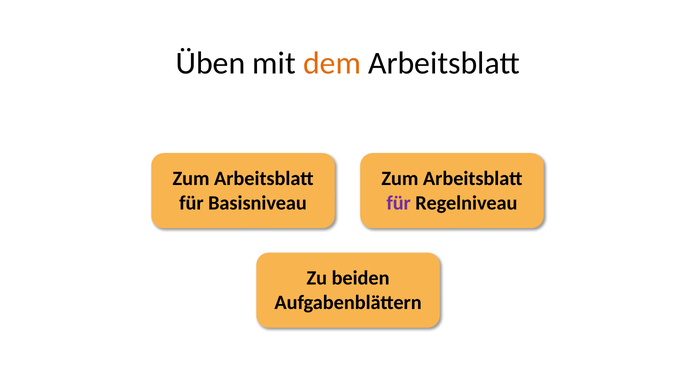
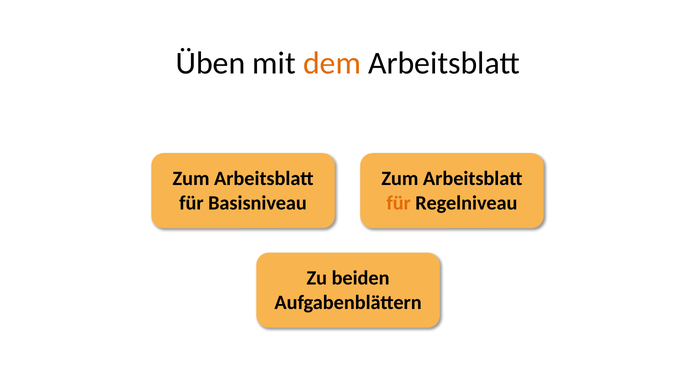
für colour: purple -> orange (399, 203)
